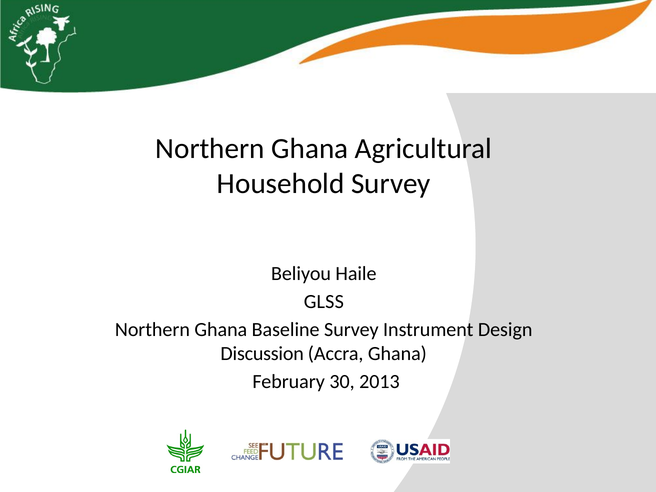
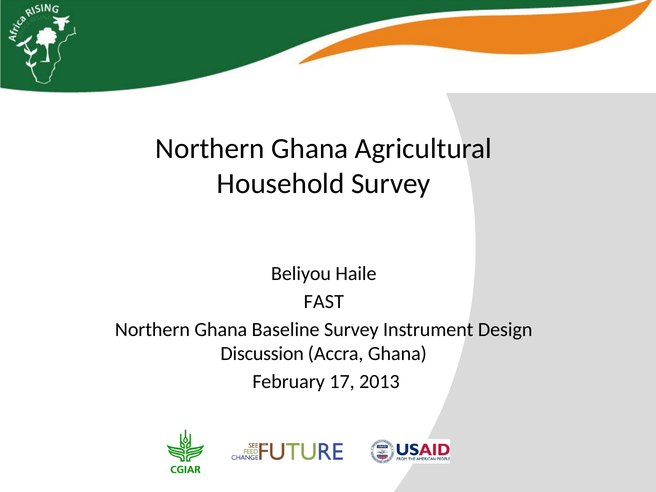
GLSS: GLSS -> FAST (324, 302)
30: 30 -> 17 (342, 382)
